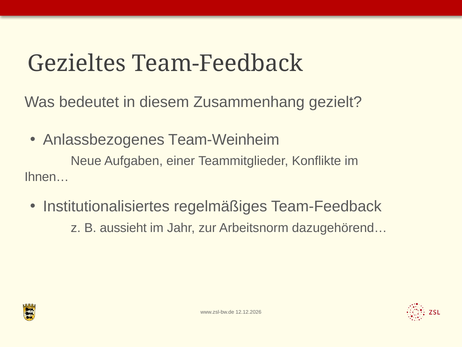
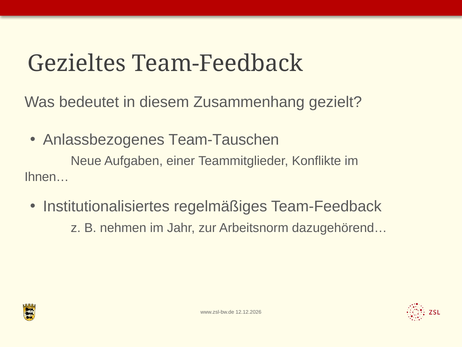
Team-Weinheim: Team-Weinheim -> Team-Tauschen (224, 140)
aussieht: aussieht -> nehmen (123, 227)
